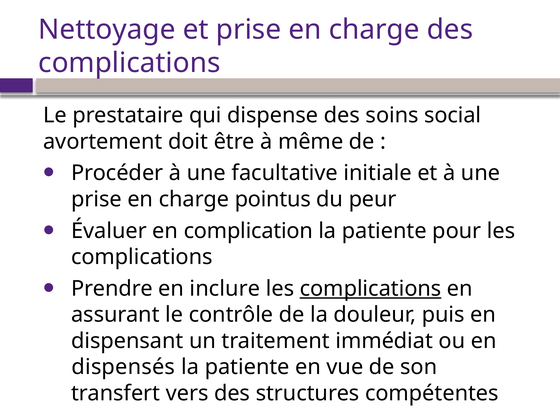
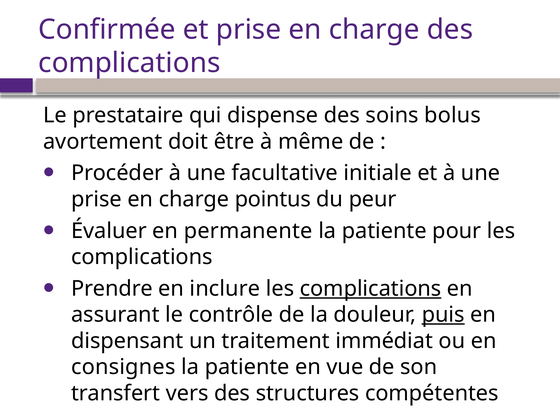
Nettoyage: Nettoyage -> Confirmée (107, 29)
social: social -> bolus (453, 115)
complication: complication -> permanente (248, 231)
puis underline: none -> present (443, 315)
dispensés: dispensés -> consignes (123, 367)
